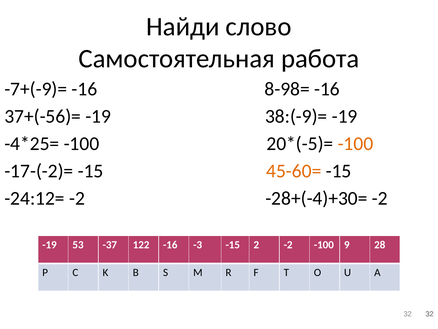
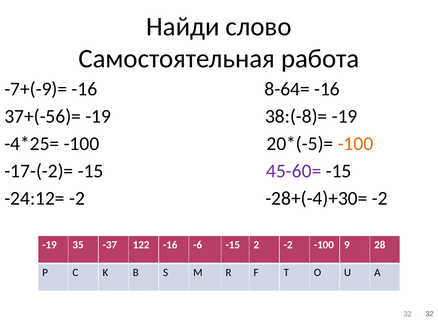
8-98=: 8-98= -> 8-64= (287, 89)
38:(-9)=: 38:(-9)= -> 38:(-8)= (296, 116)
45-60= colour: orange -> purple (294, 171)
53: 53 -> 35 (78, 244)
-3: -3 -> -6 (198, 244)
